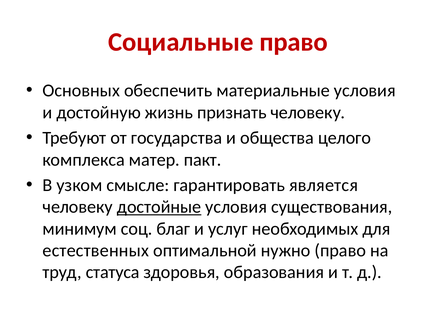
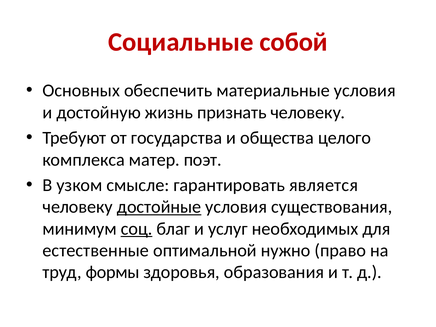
Социальные право: право -> собой (294, 42)
пакт: пакт -> поэт (203, 160)
соц underline: none -> present (137, 229)
естественных: естественных -> естественные (96, 251)
статуса: статуса -> формы (113, 272)
